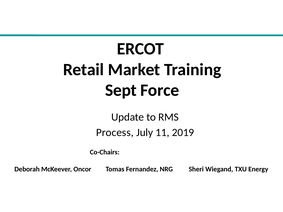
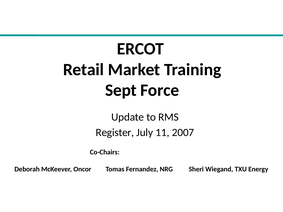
Process: Process -> Register (115, 133)
2019: 2019 -> 2007 (183, 133)
